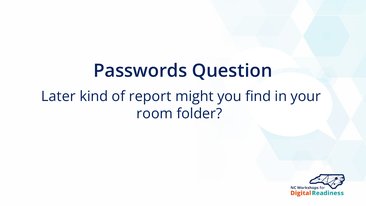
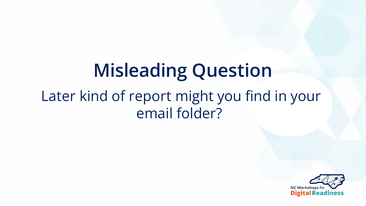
Passwords: Passwords -> Misleading (140, 71)
room: room -> email (155, 114)
